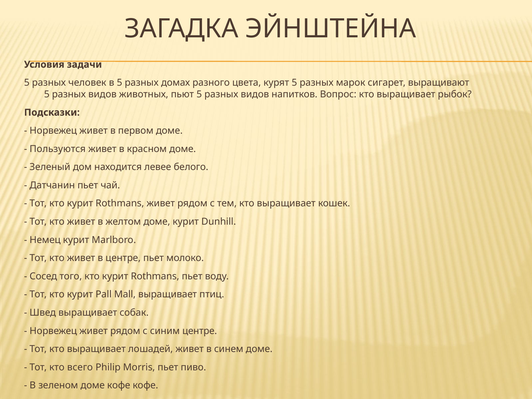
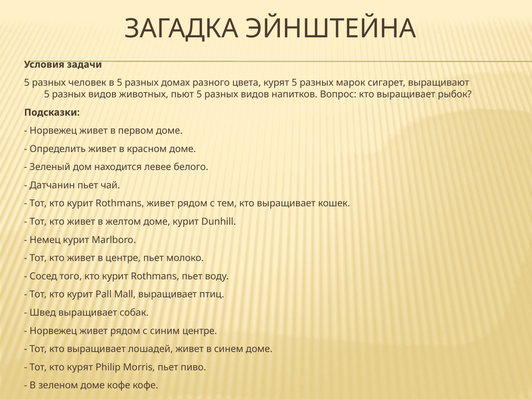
Пользуются: Пользуются -> Определить (58, 149)
кто всего: всего -> курят (80, 367)
